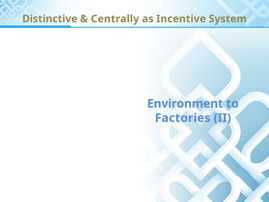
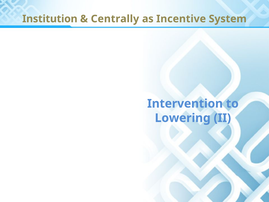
Distinctive: Distinctive -> Institution (50, 19)
Environment: Environment -> Intervention (185, 104)
Factories: Factories -> Lowering (183, 118)
